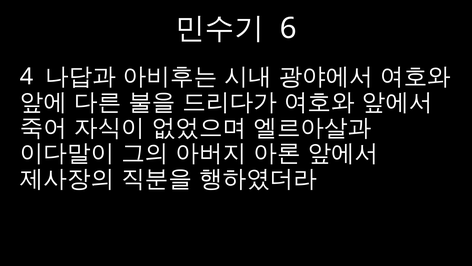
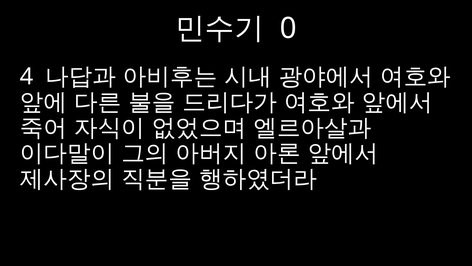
6: 6 -> 0 (288, 28)
